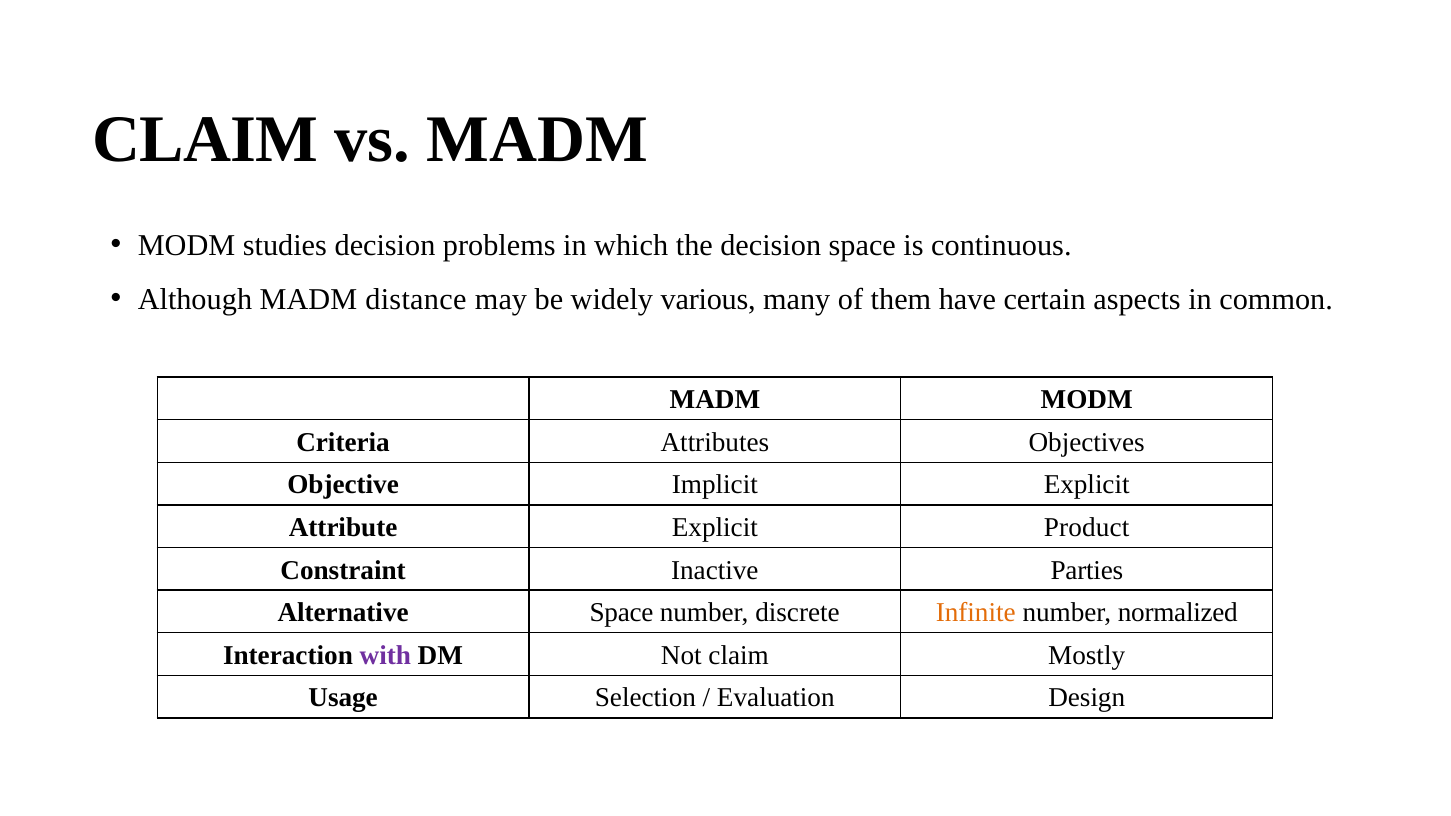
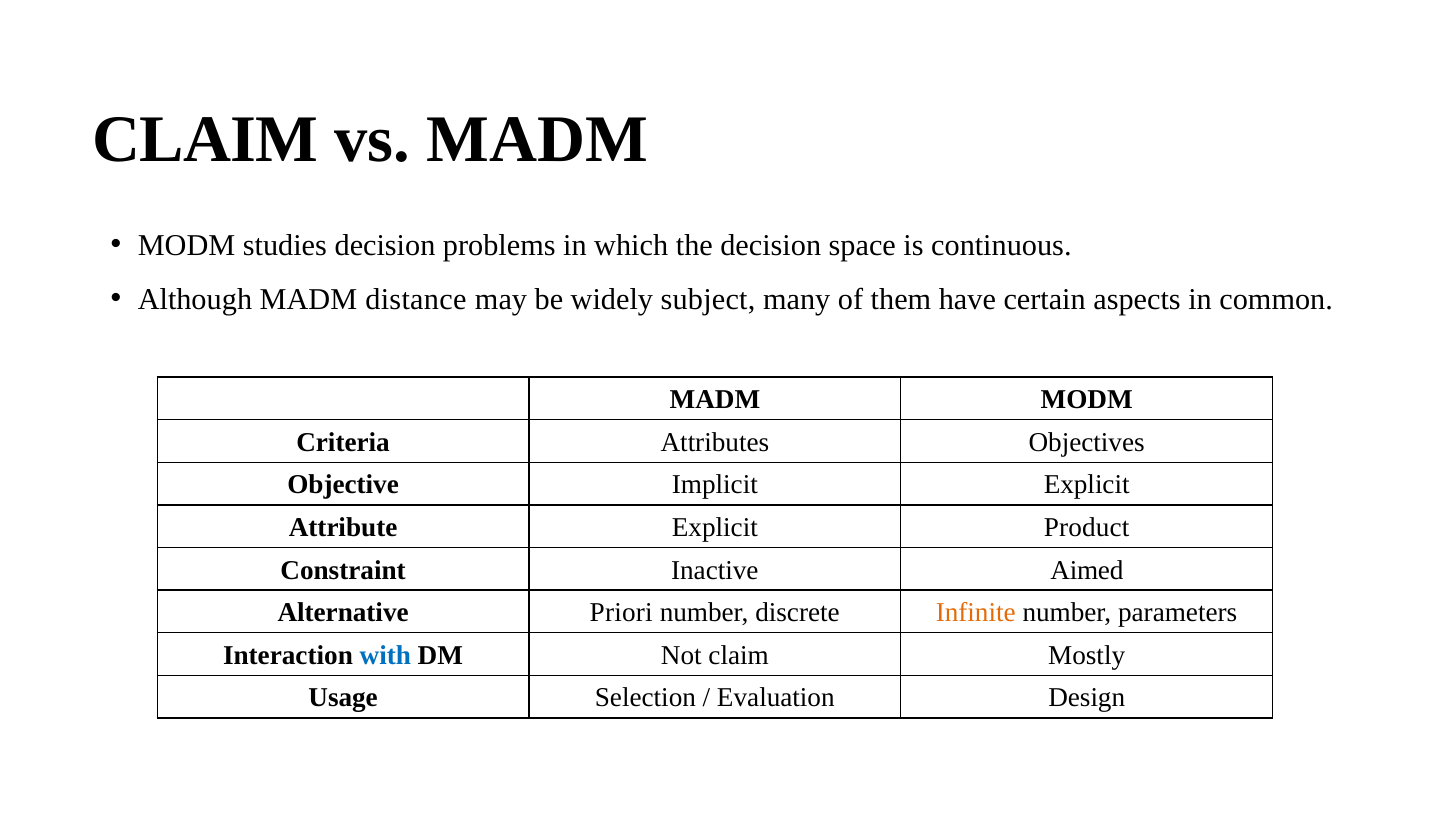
various: various -> subject (708, 300)
Parties: Parties -> Aimed (1087, 570)
Alternative Space: Space -> Priori (621, 613)
normalized: normalized -> parameters (1178, 613)
with colour: purple -> blue (385, 655)
